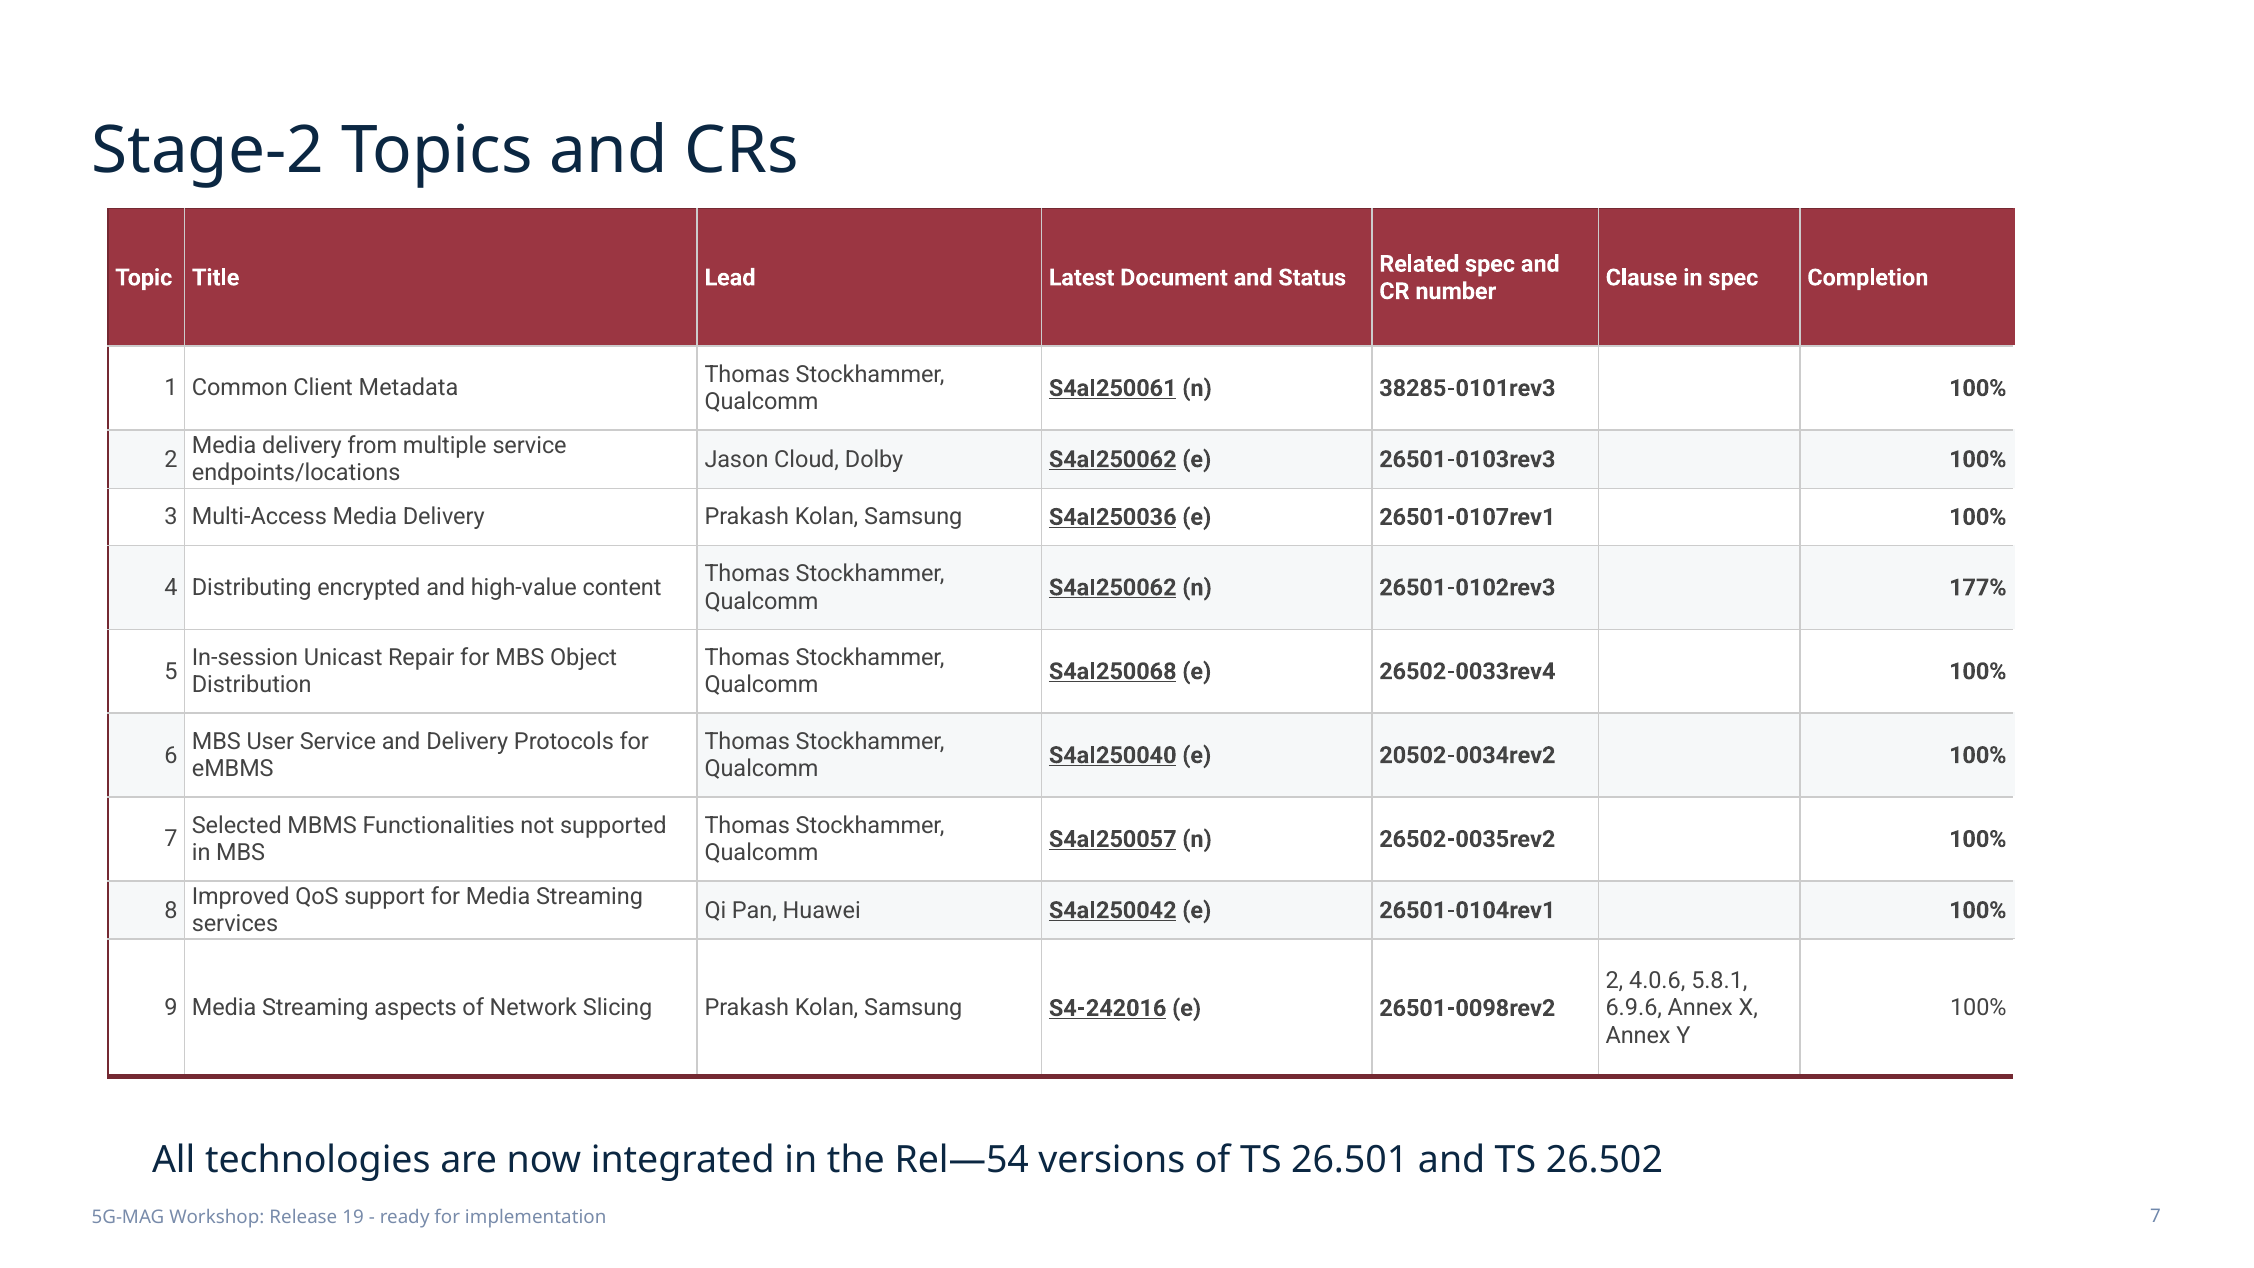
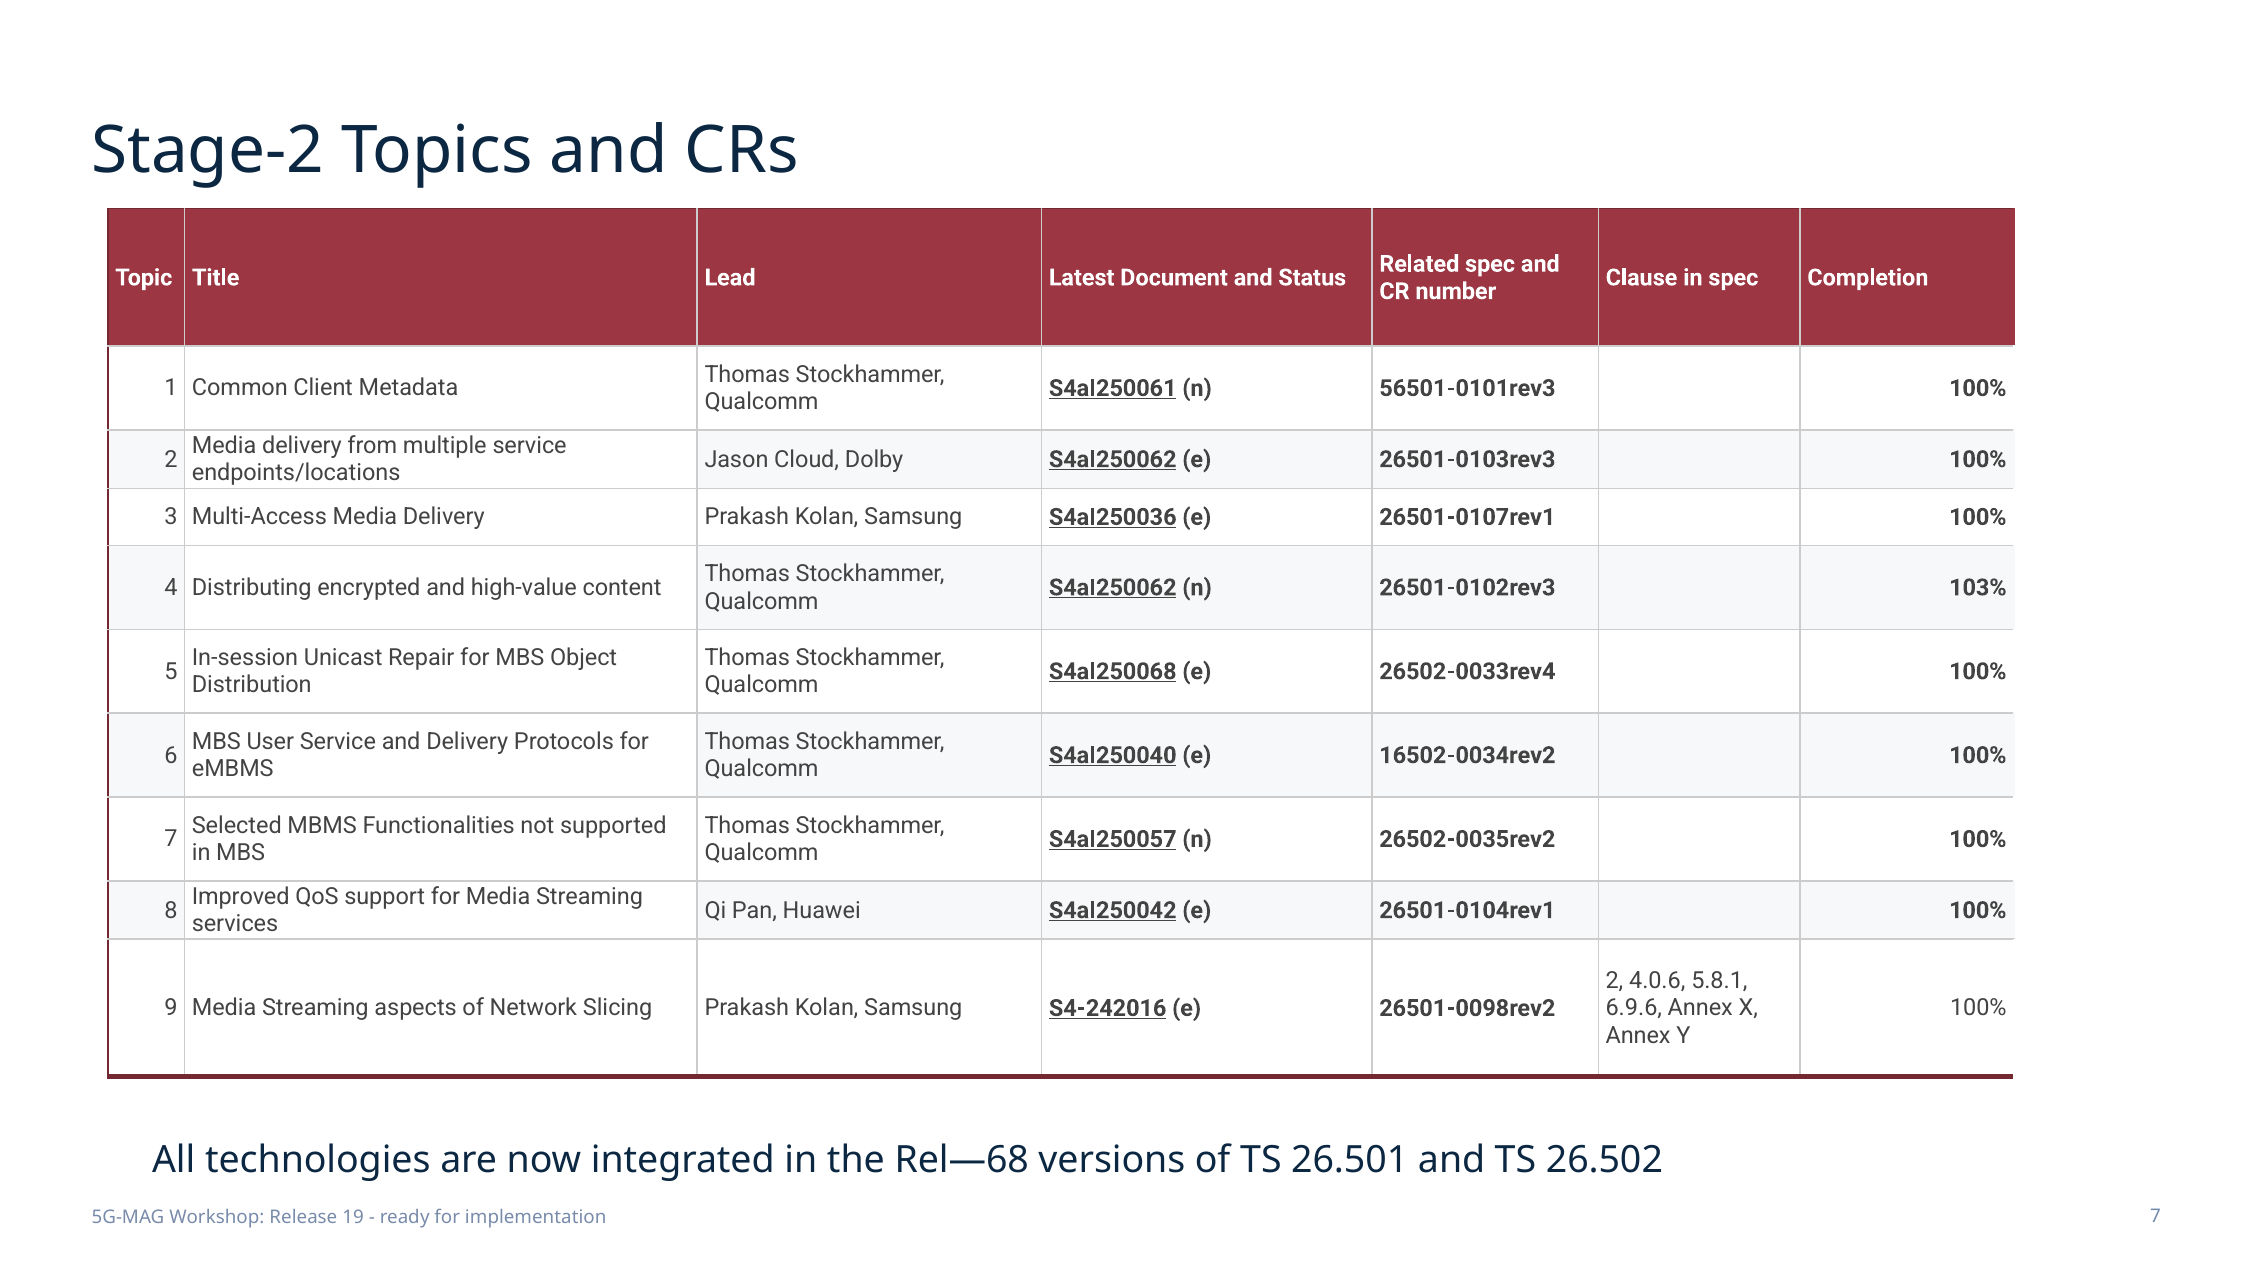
38285-0101rev3: 38285-0101rev3 -> 56501-0101rev3 (1467, 388)
177%: 177% -> 103% (1978, 588)
20502-0034rev2: 20502-0034rev2 -> 16502-0034rev2 (1467, 755)
Rel—54: Rel—54 -> Rel—68 (962, 1160)
